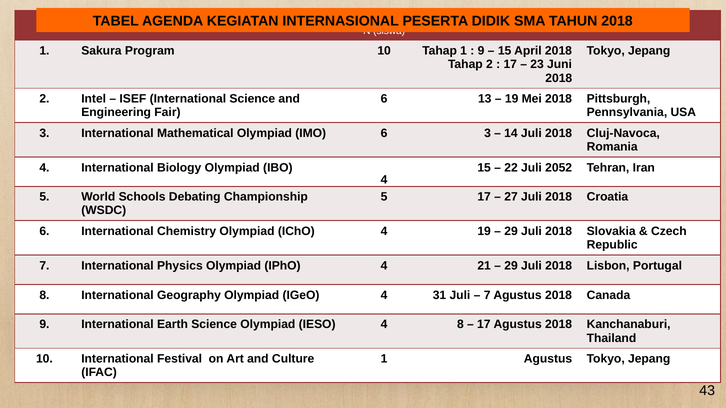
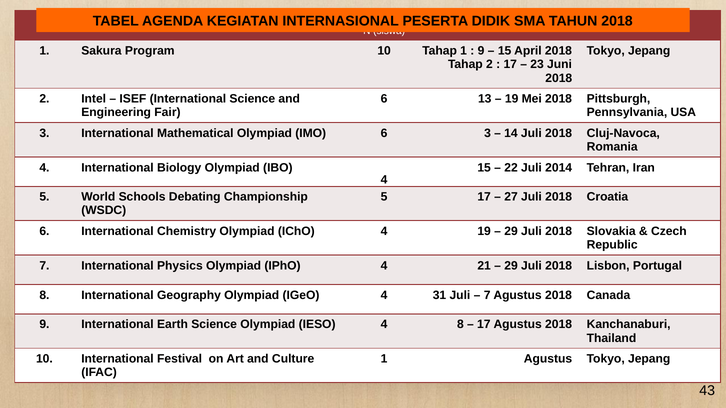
2052: 2052 -> 2014 (559, 168)
